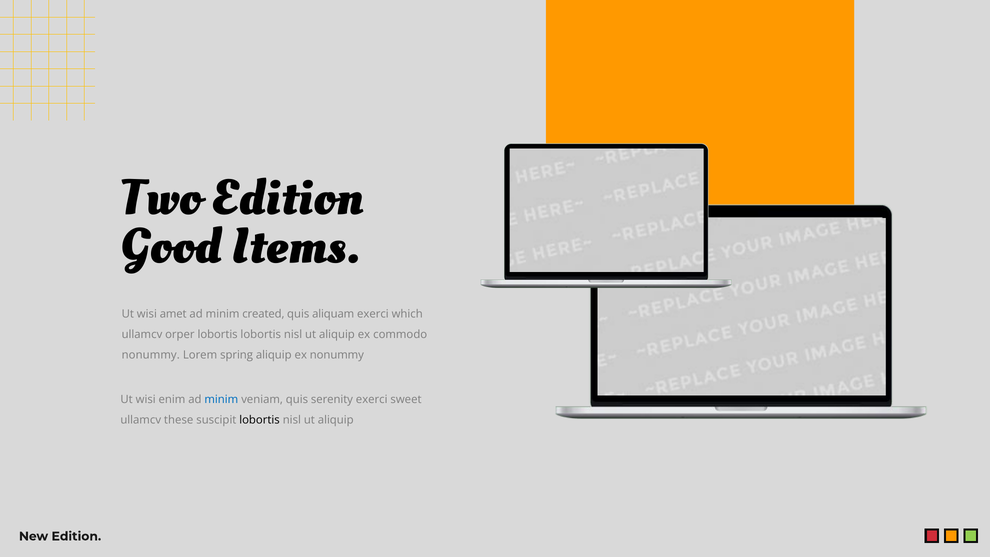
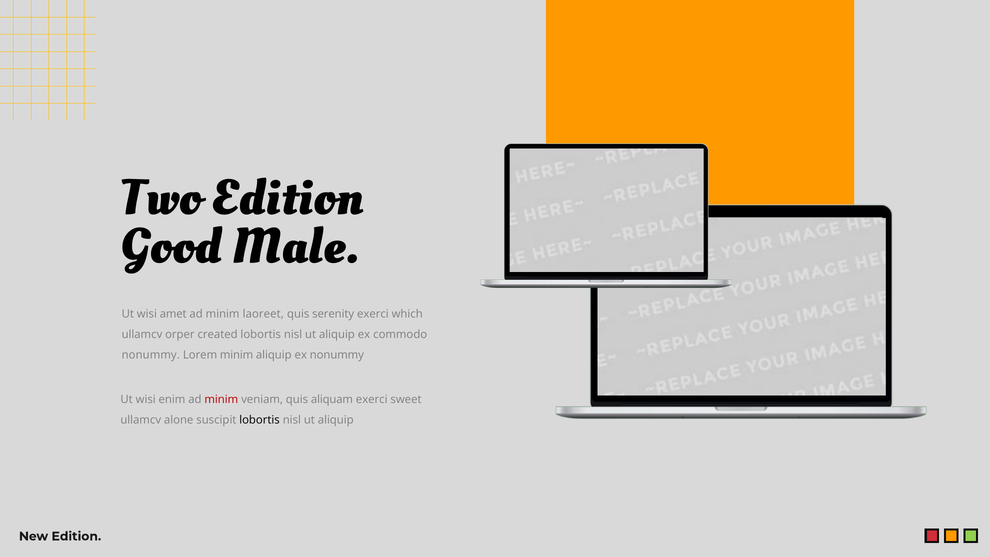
Items: Items -> Male (295, 247)
created: created -> laoreet (263, 314)
aliquam: aliquam -> serenity (333, 314)
orper lobortis: lobortis -> created (218, 335)
Lorem spring: spring -> minim (237, 355)
minim colour: blue -> red (221, 399)
serenity: serenity -> aliquam (332, 399)
these: these -> alone (179, 420)
